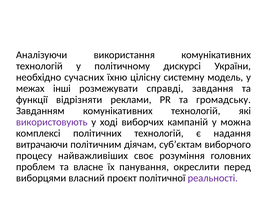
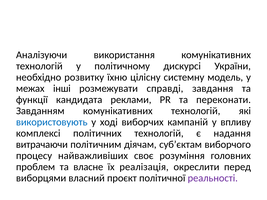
сучасних: сучасних -> розвитку (84, 77)
відрізняти: відрізняти -> кандидата (79, 100)
громадську: громадську -> переконати (224, 100)
використовують colour: purple -> blue (52, 122)
можна: можна -> впливу (236, 122)
панування: панування -> реалізація (144, 167)
